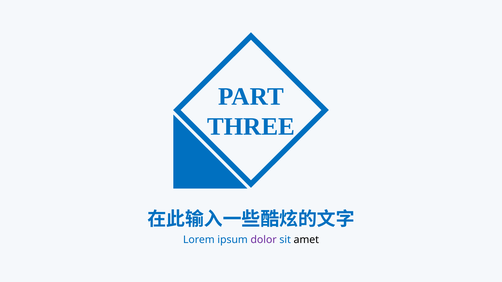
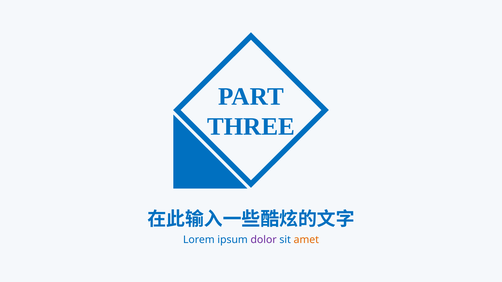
amet colour: black -> orange (306, 240)
